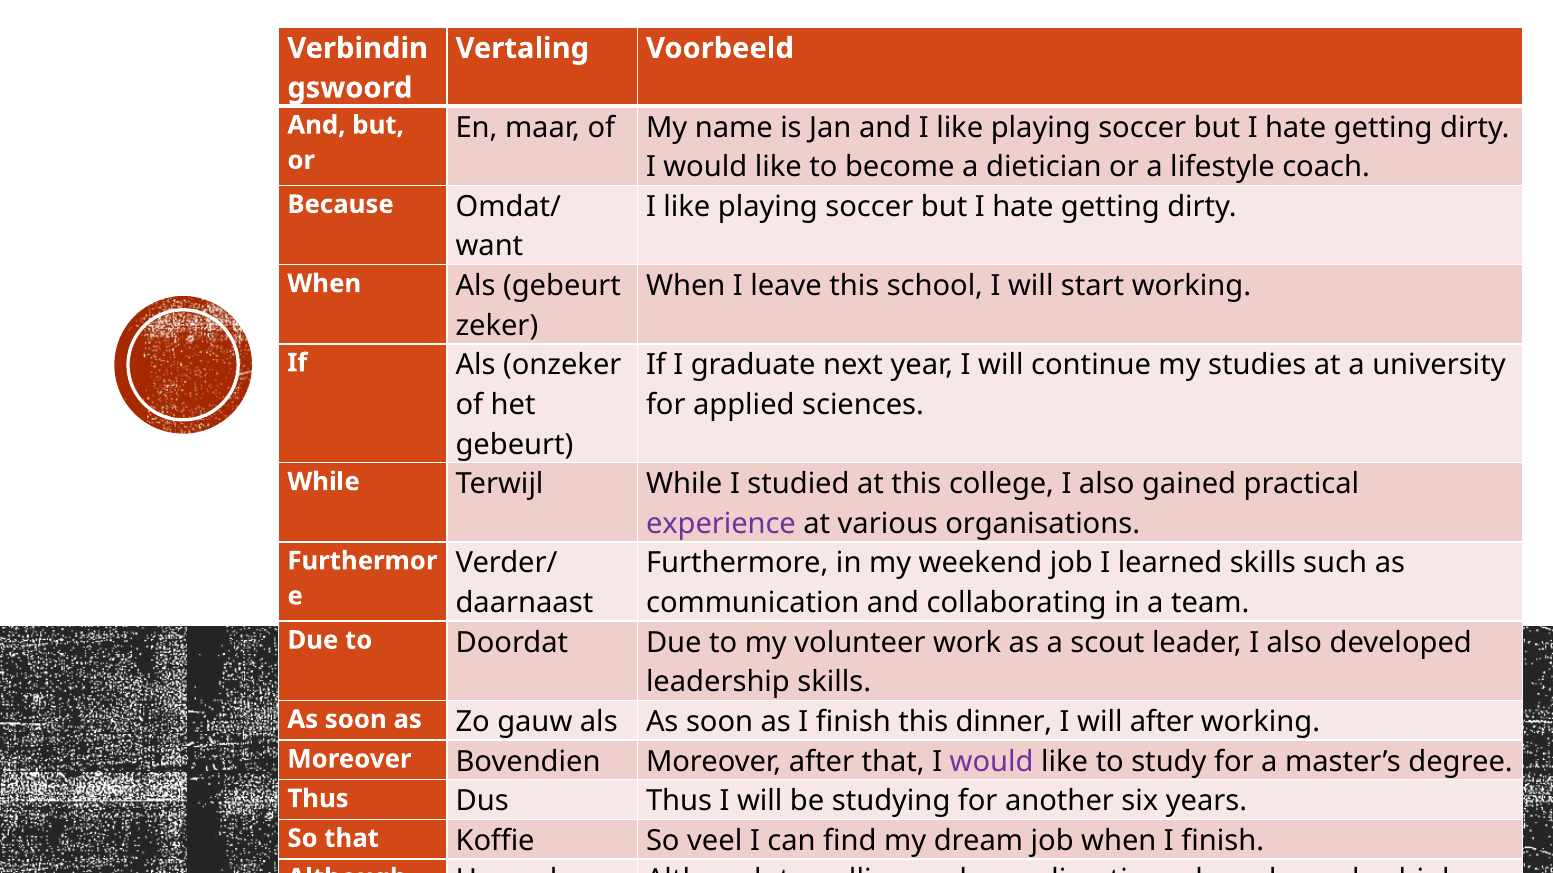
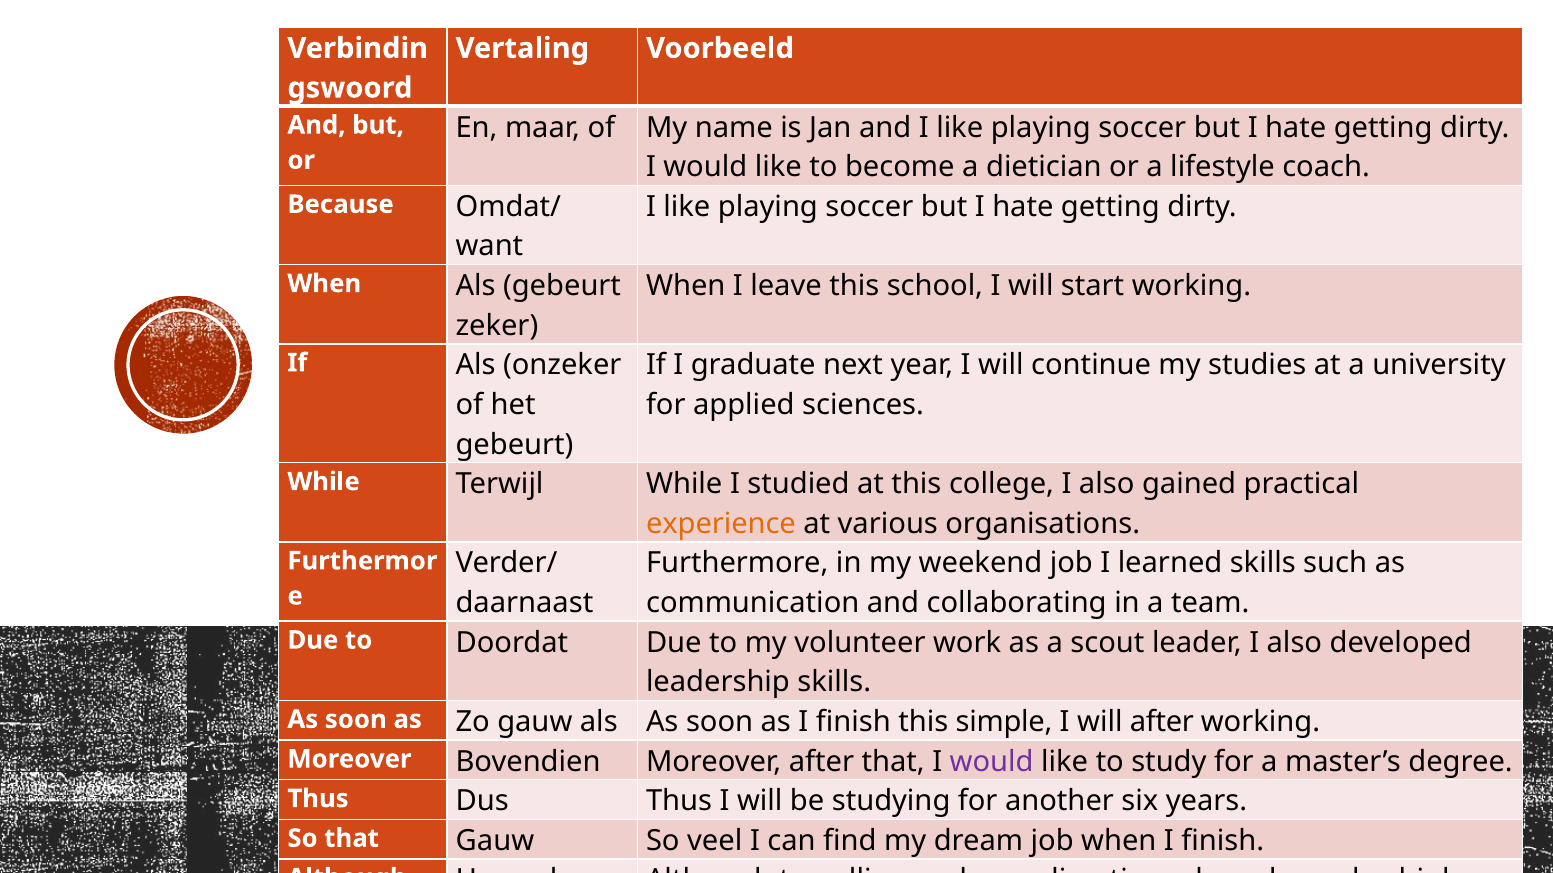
experience colour: purple -> orange (721, 524)
dinner: dinner -> simple (1004, 722)
that Koffie: Koffie -> Gauw (495, 841)
